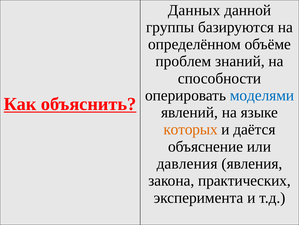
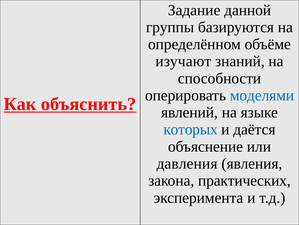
Данных: Данных -> Задание (194, 10)
проблем: проблем -> изучают (183, 61)
которых colour: orange -> blue (191, 129)
